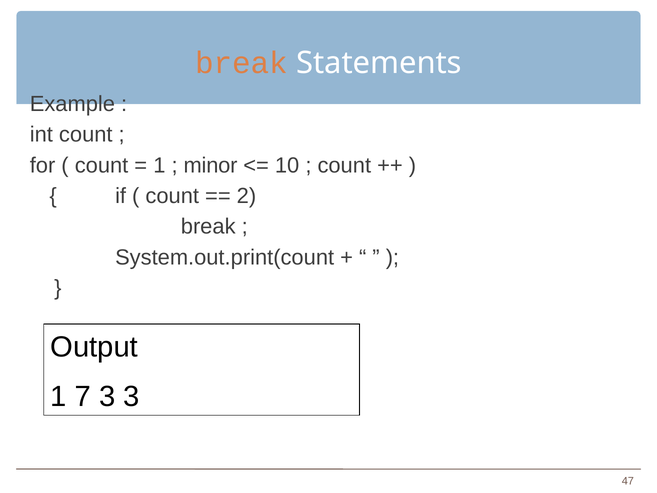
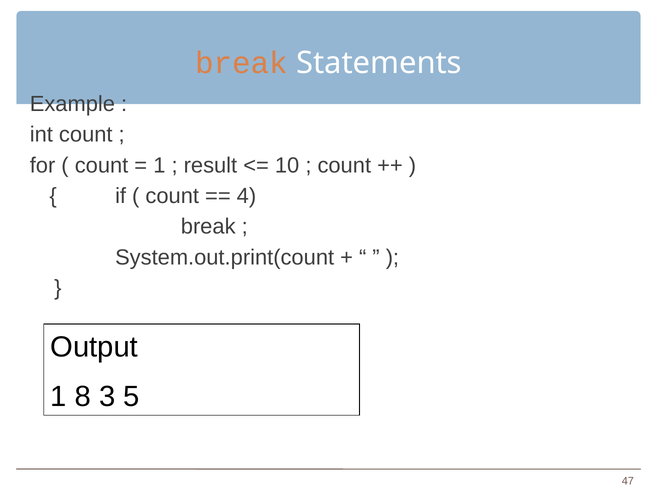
minor: minor -> result (210, 165)
2: 2 -> 4 (246, 196)
7: 7 -> 8 (83, 396)
3 3: 3 -> 5 (132, 396)
